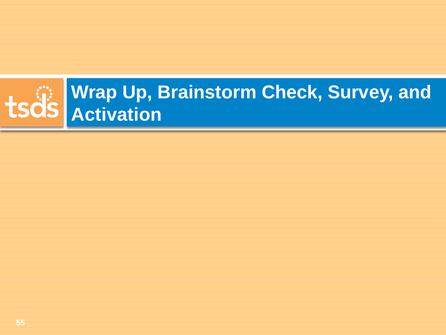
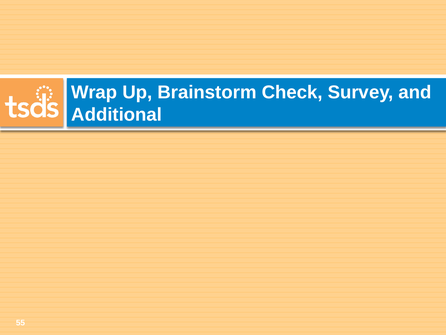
Activation: Activation -> Additional (117, 115)
